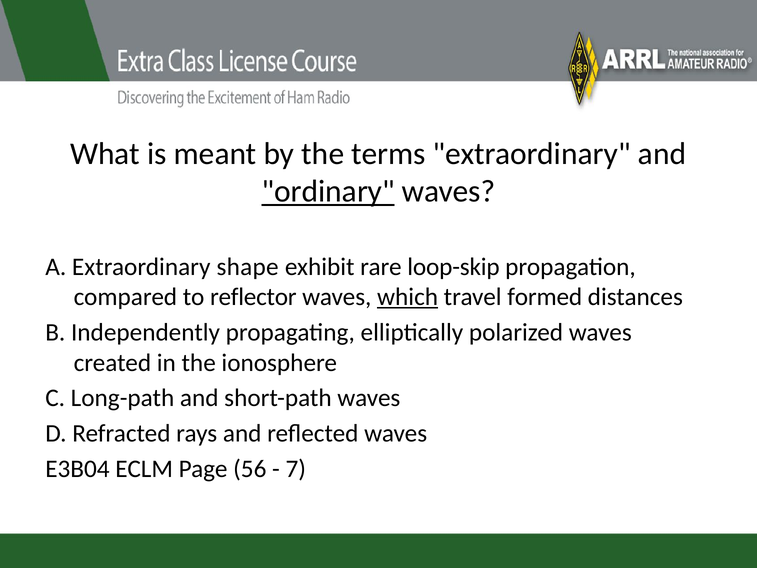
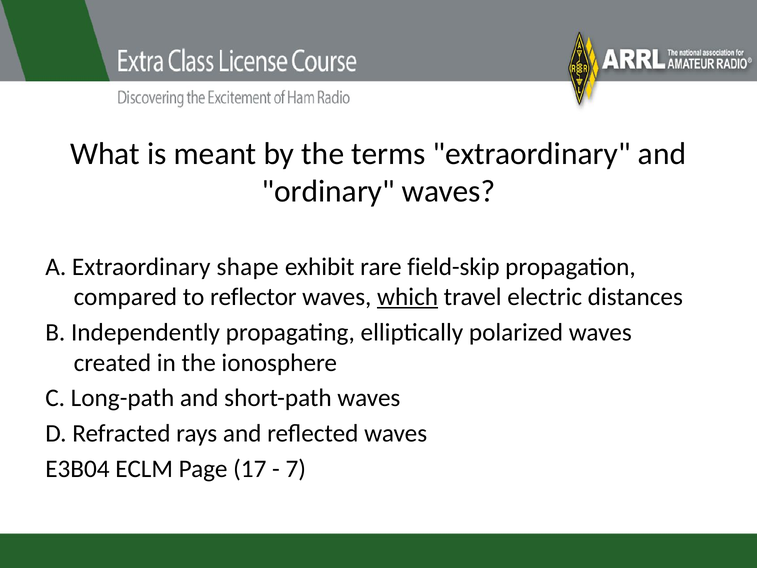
ordinary underline: present -> none (328, 191)
loop-skip: loop-skip -> field-skip (453, 267)
formed: formed -> electric (545, 297)
56: 56 -> 17 (250, 468)
